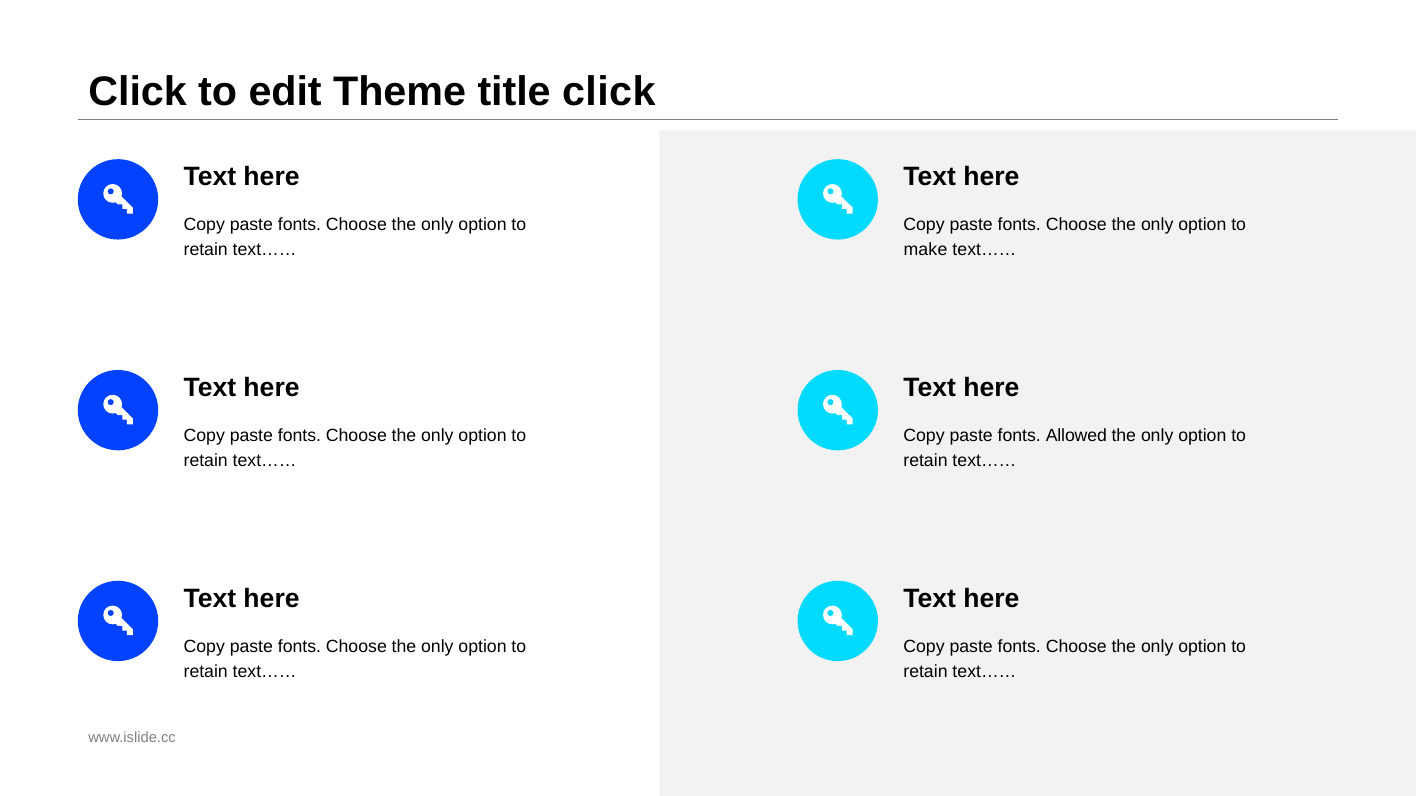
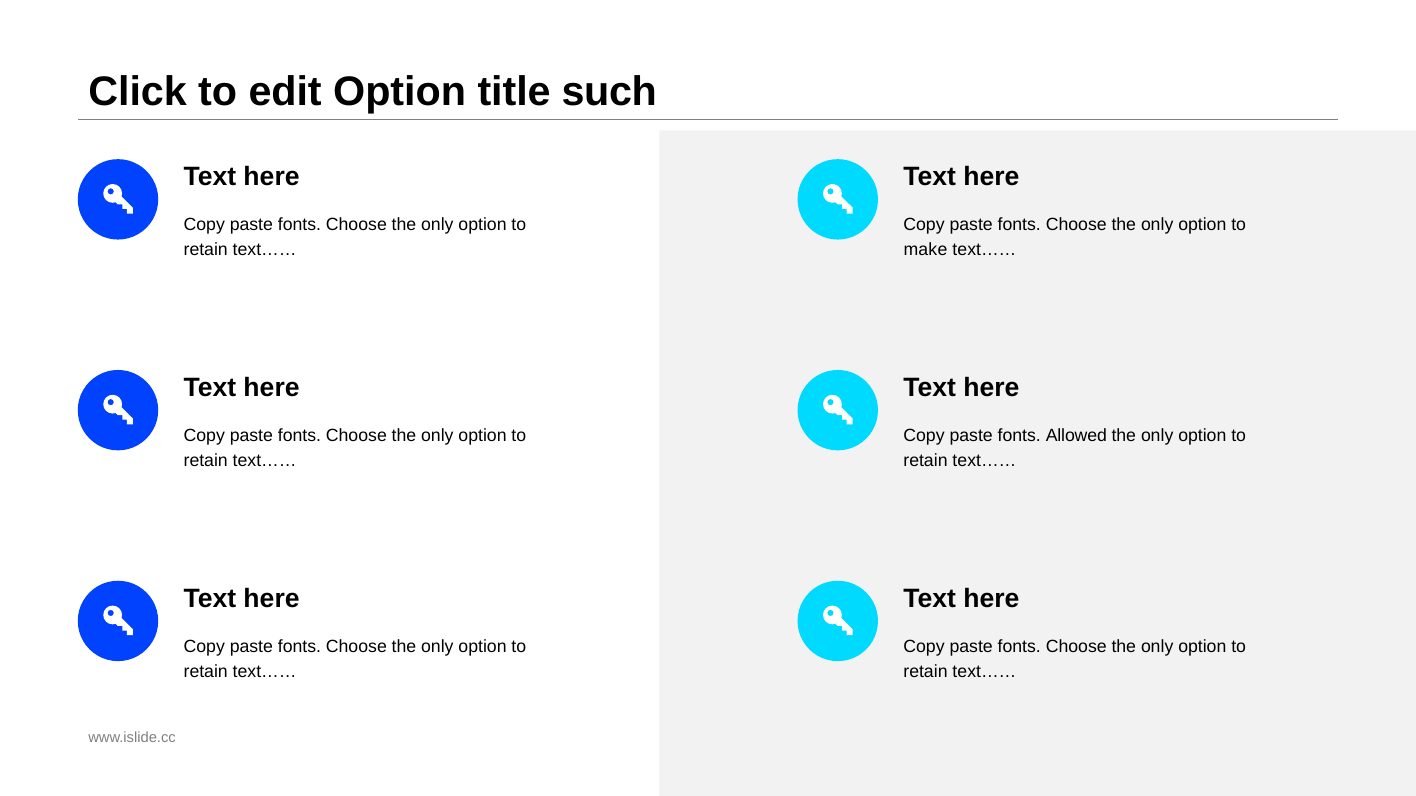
edit Theme: Theme -> Option (400, 92)
title click: click -> such (609, 92)
